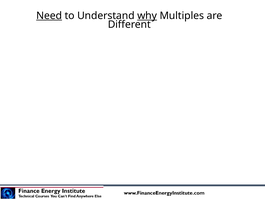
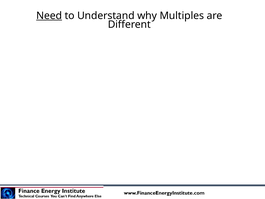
why underline: present -> none (147, 16)
